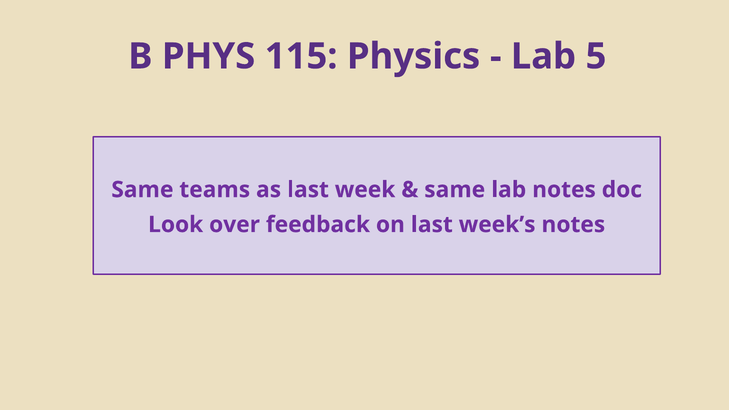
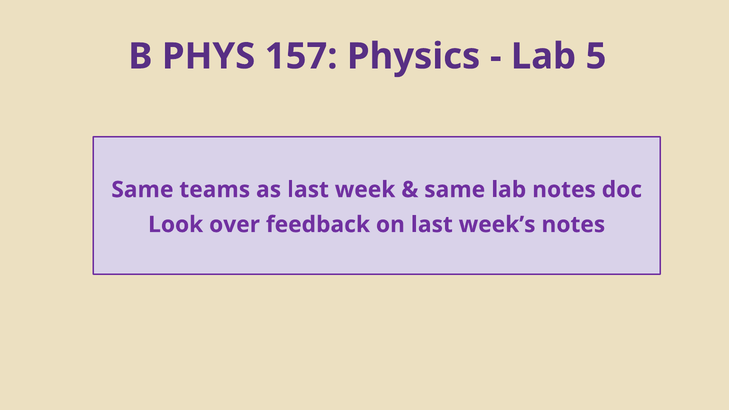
115: 115 -> 157 (301, 56)
